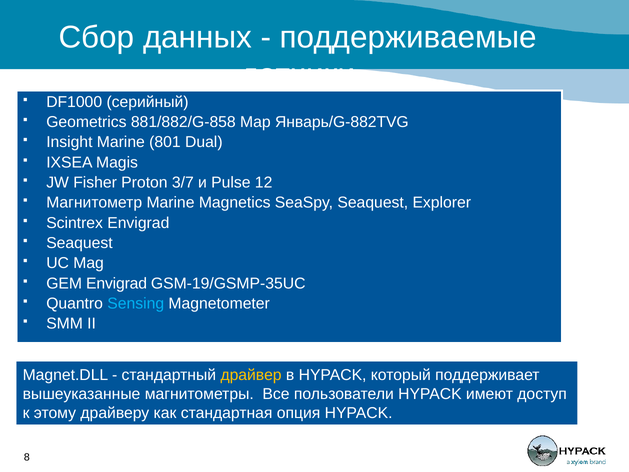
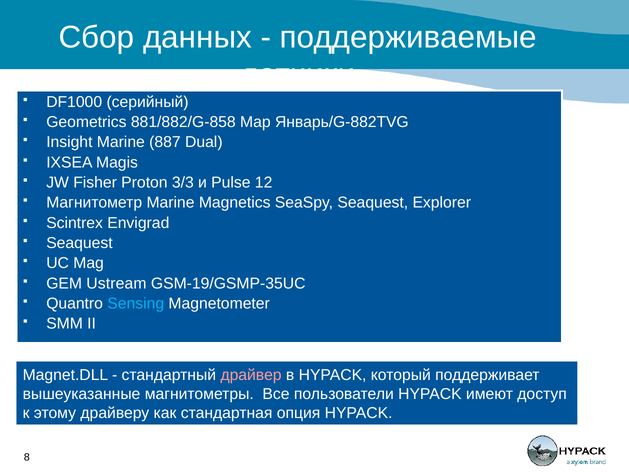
801: 801 -> 887 (165, 142)
3/7: 3/7 -> 3/3 (183, 182)
GEM Envigrad: Envigrad -> Ustream (116, 283)
драйвер colour: yellow -> pink (251, 375)
